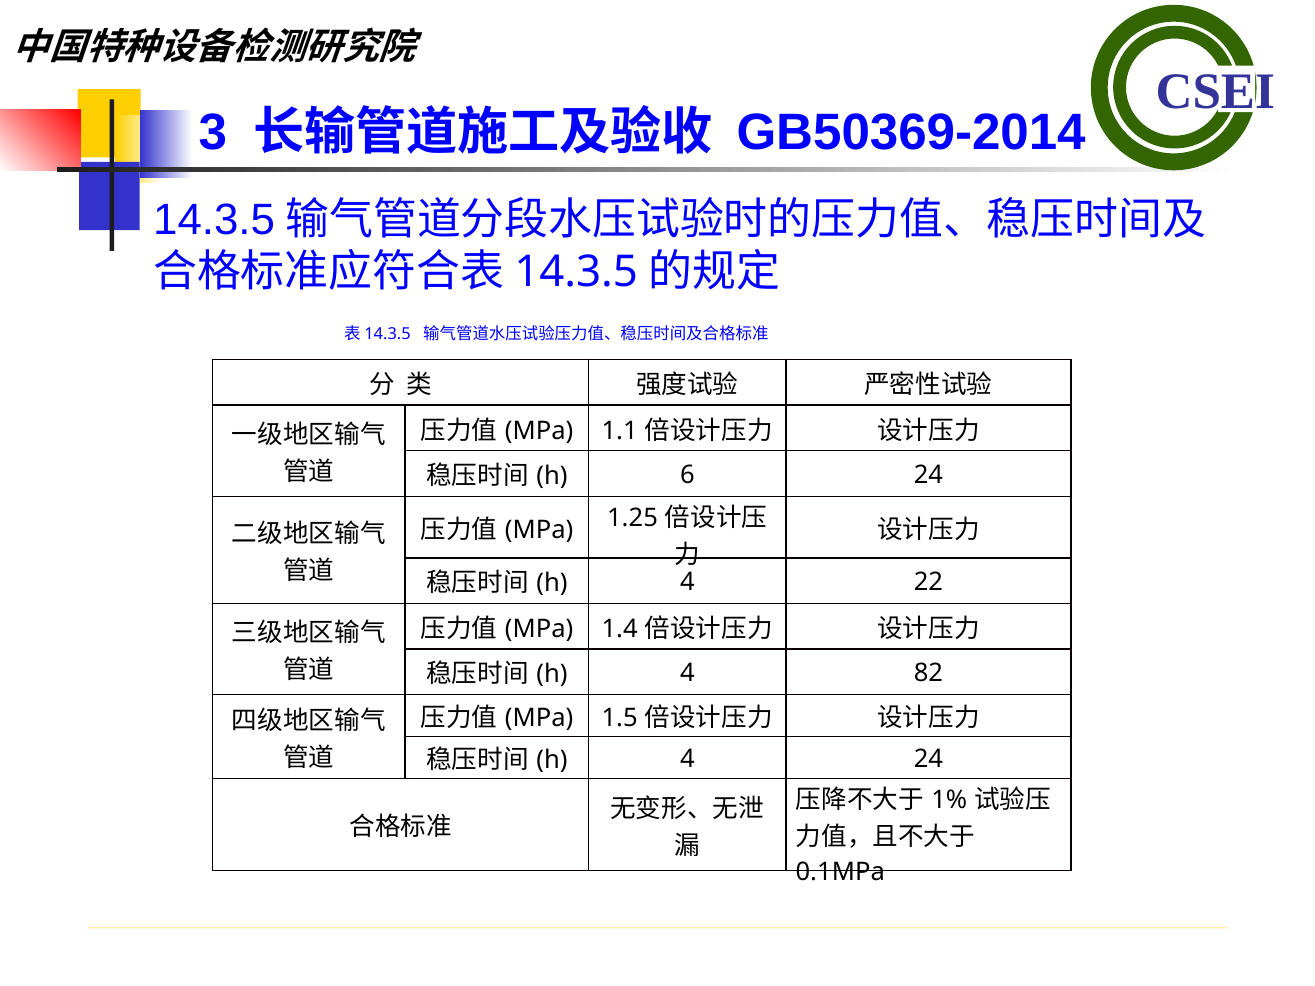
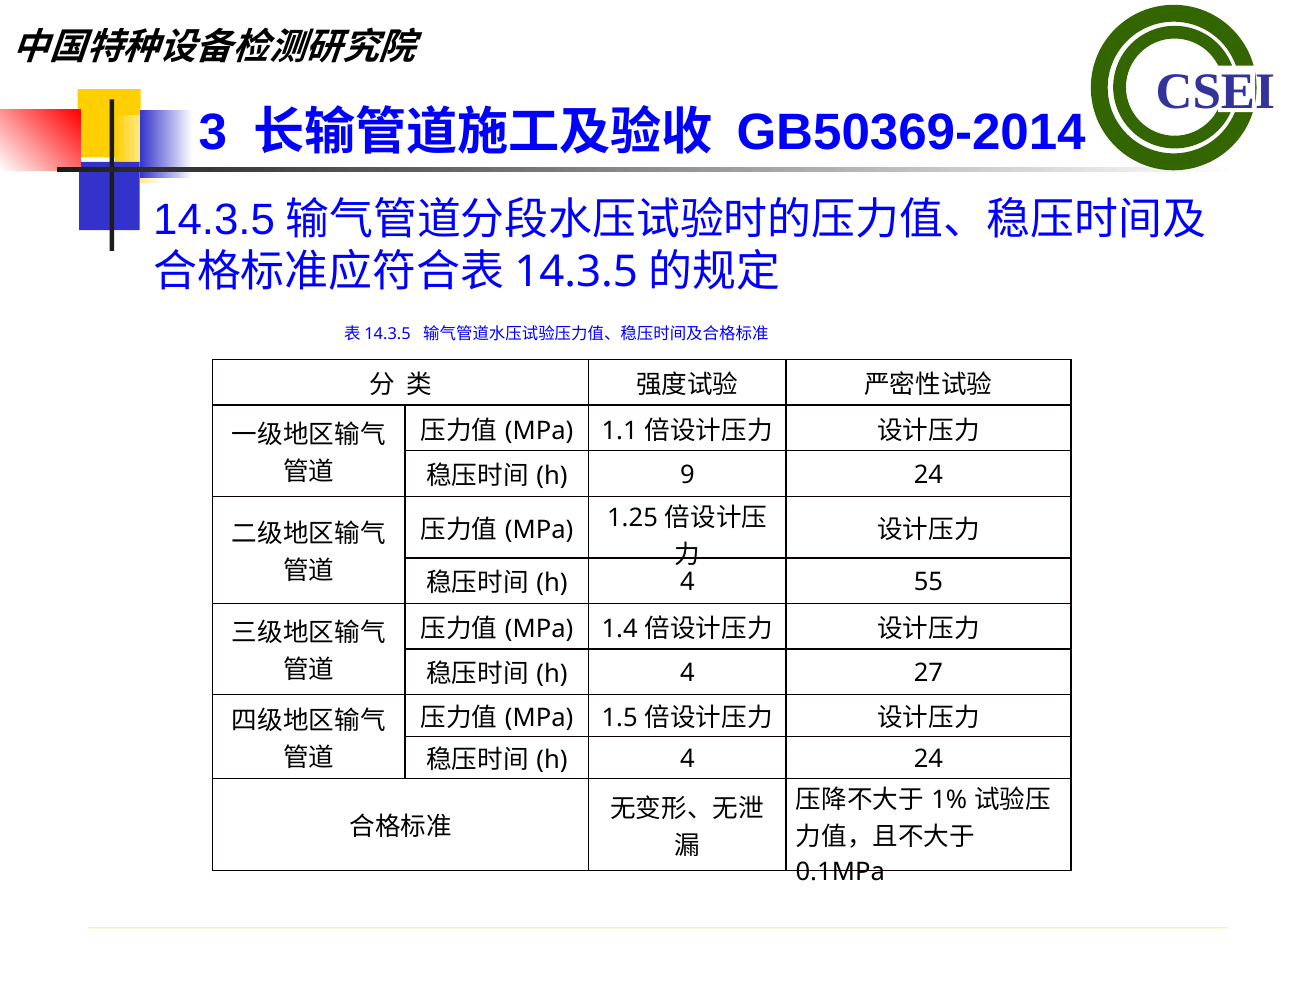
6: 6 -> 9 (687, 475)
22: 22 -> 55 (928, 582)
82: 82 -> 27 (928, 673)
